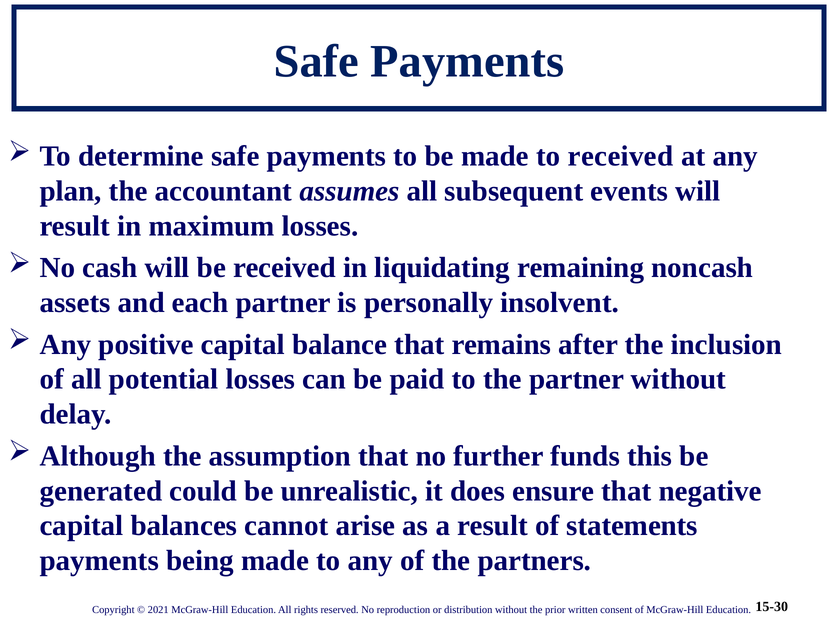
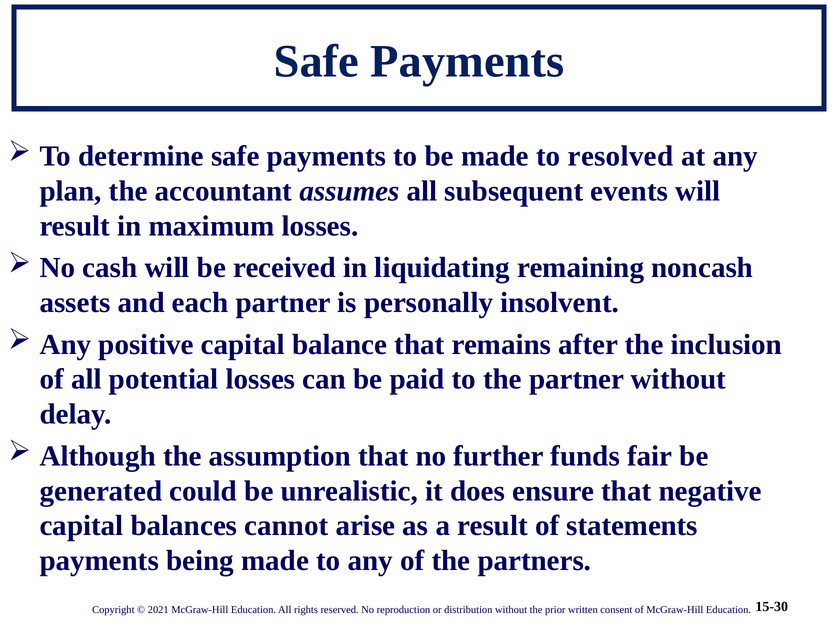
to received: received -> resolved (621, 156)
this: this -> fair (650, 457)
